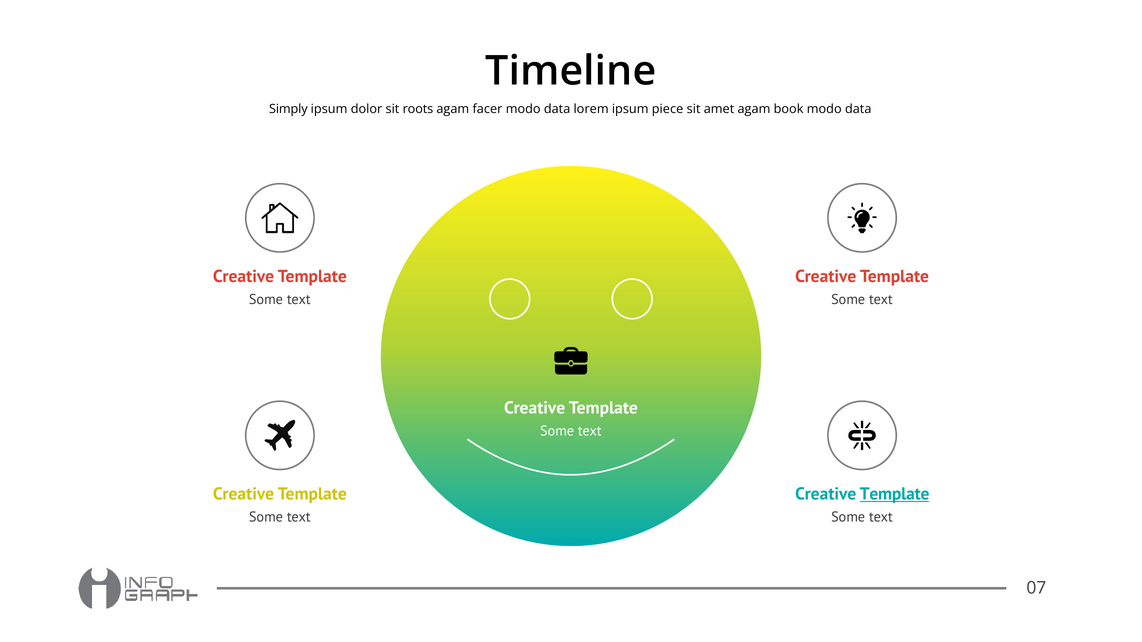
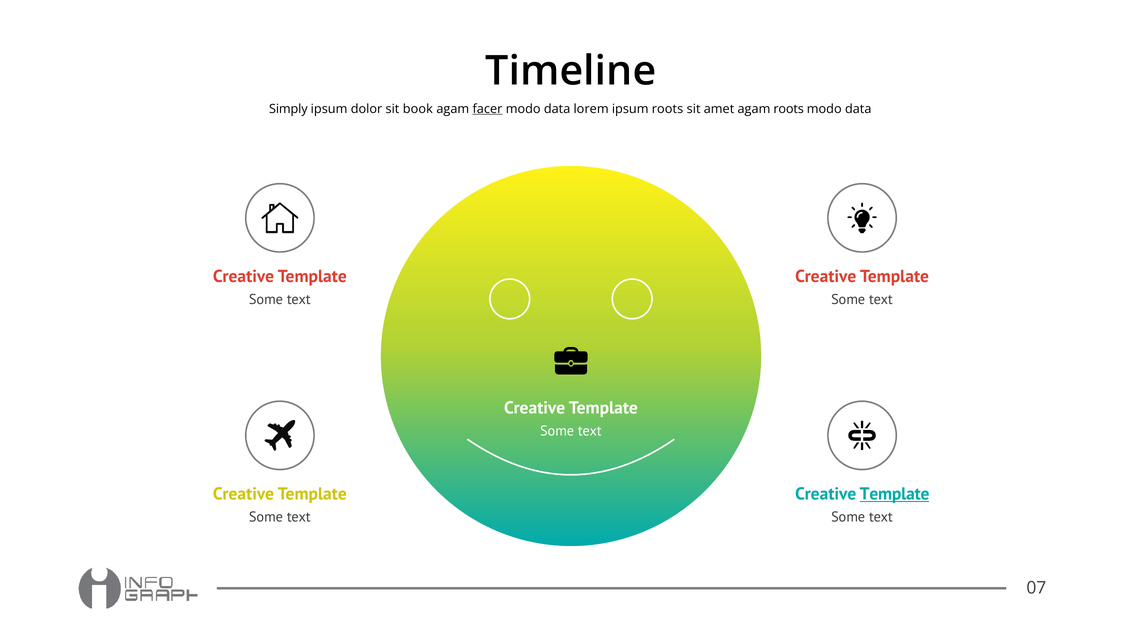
roots: roots -> book (418, 109)
facer underline: none -> present (487, 109)
ipsum piece: piece -> roots (667, 109)
agam book: book -> roots (789, 109)
